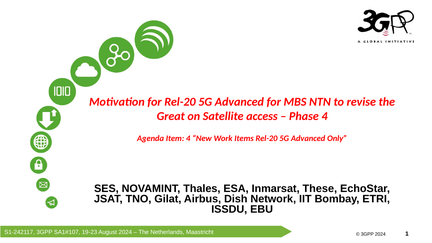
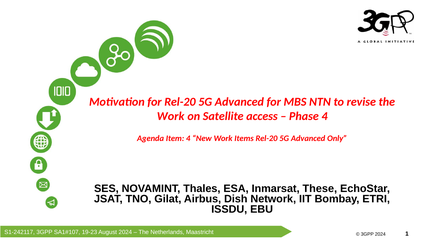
Great: Great -> Work (171, 116)
